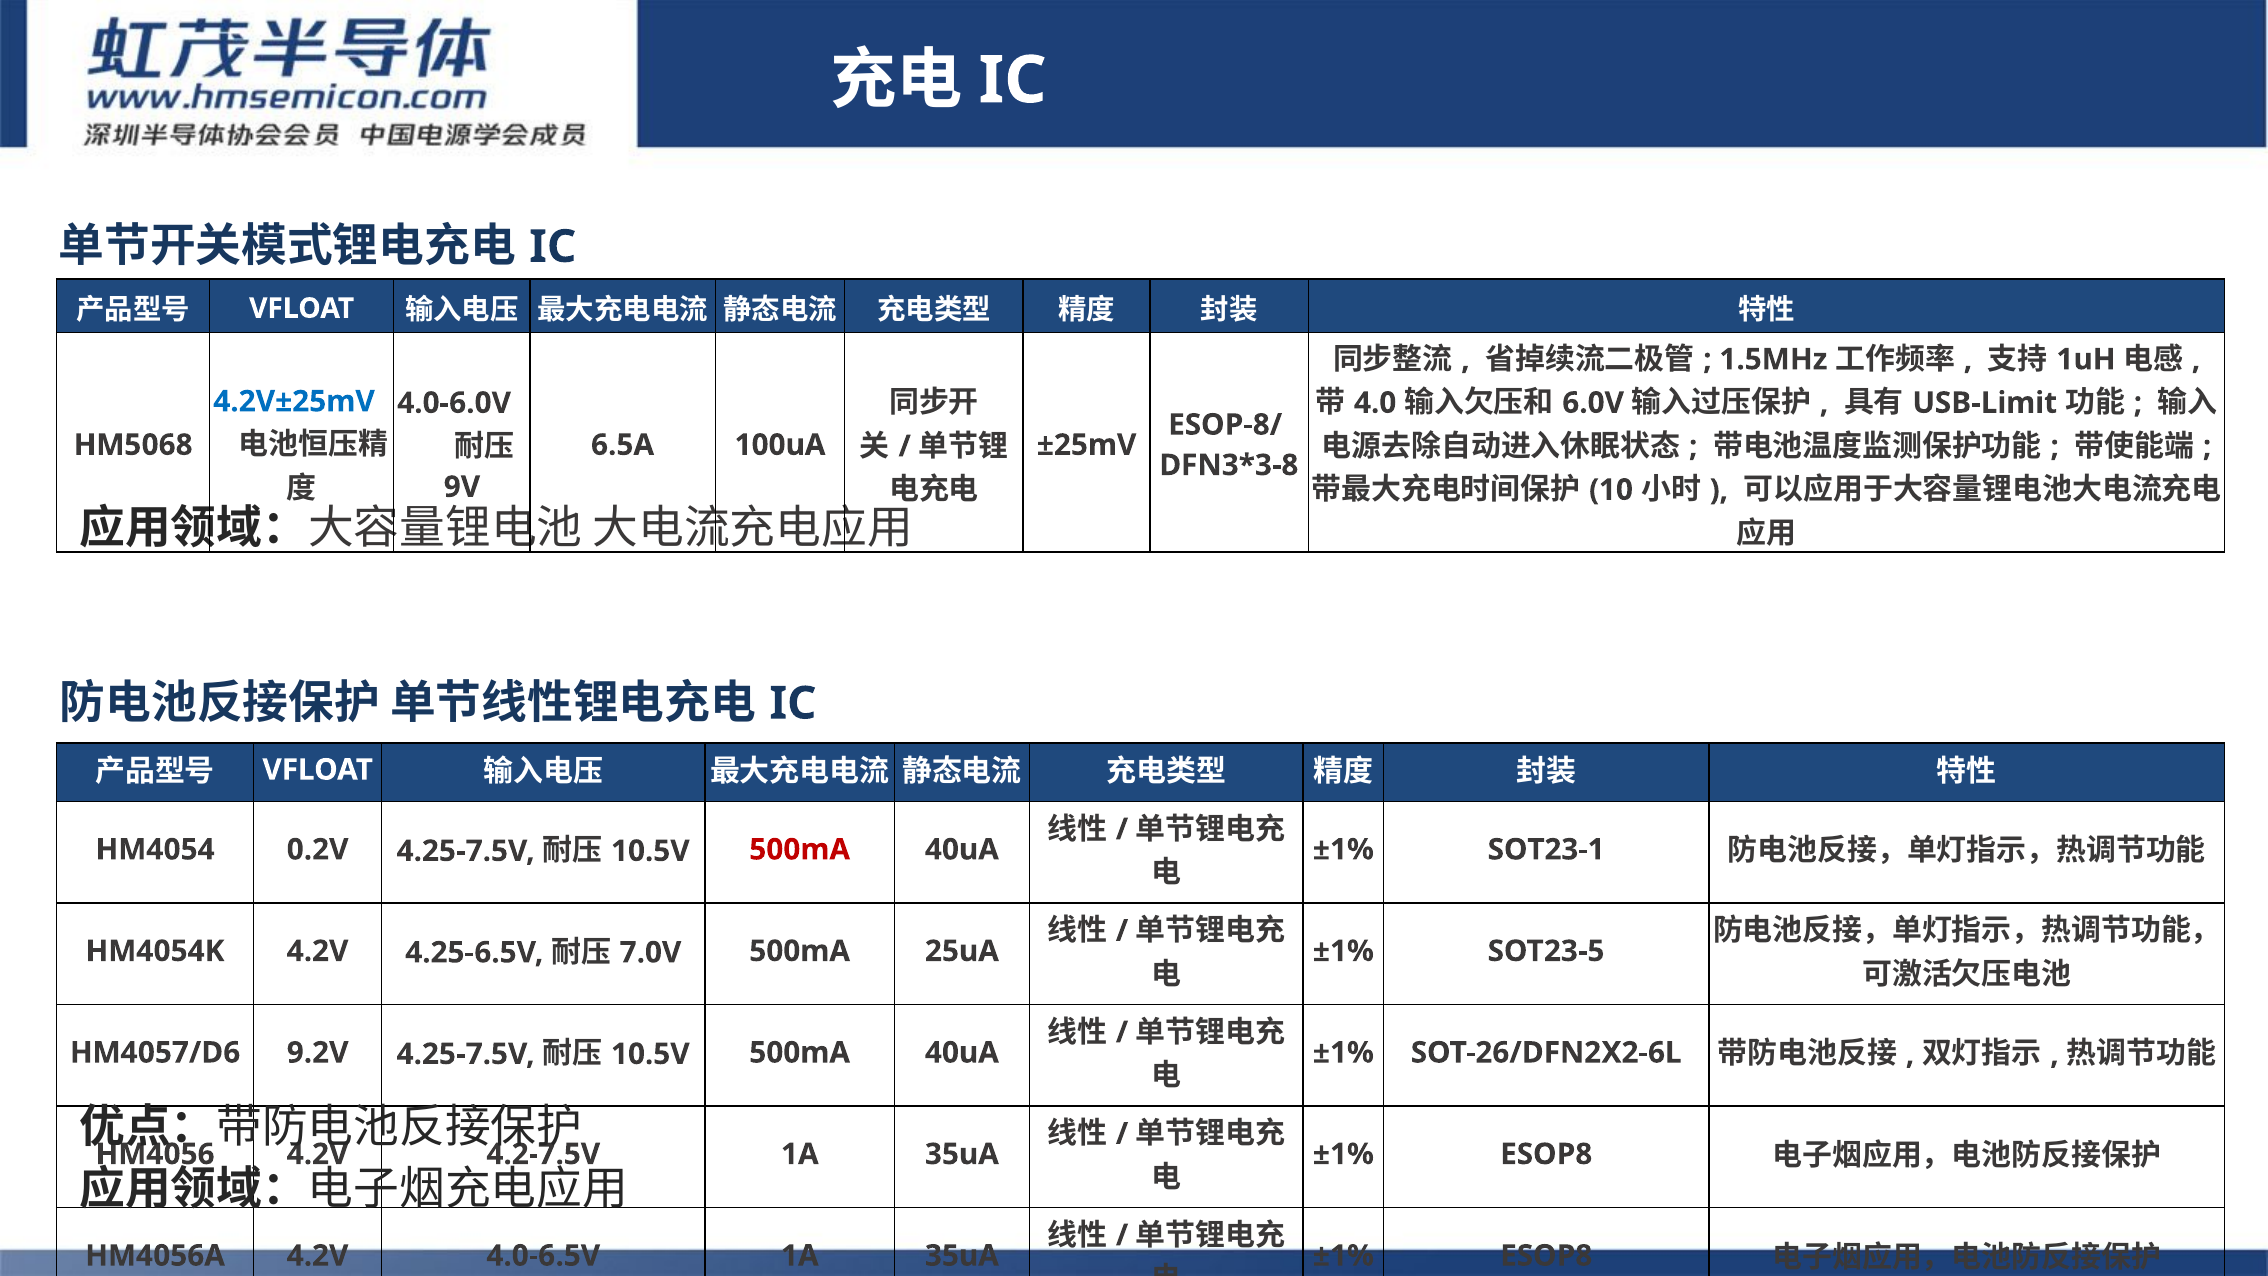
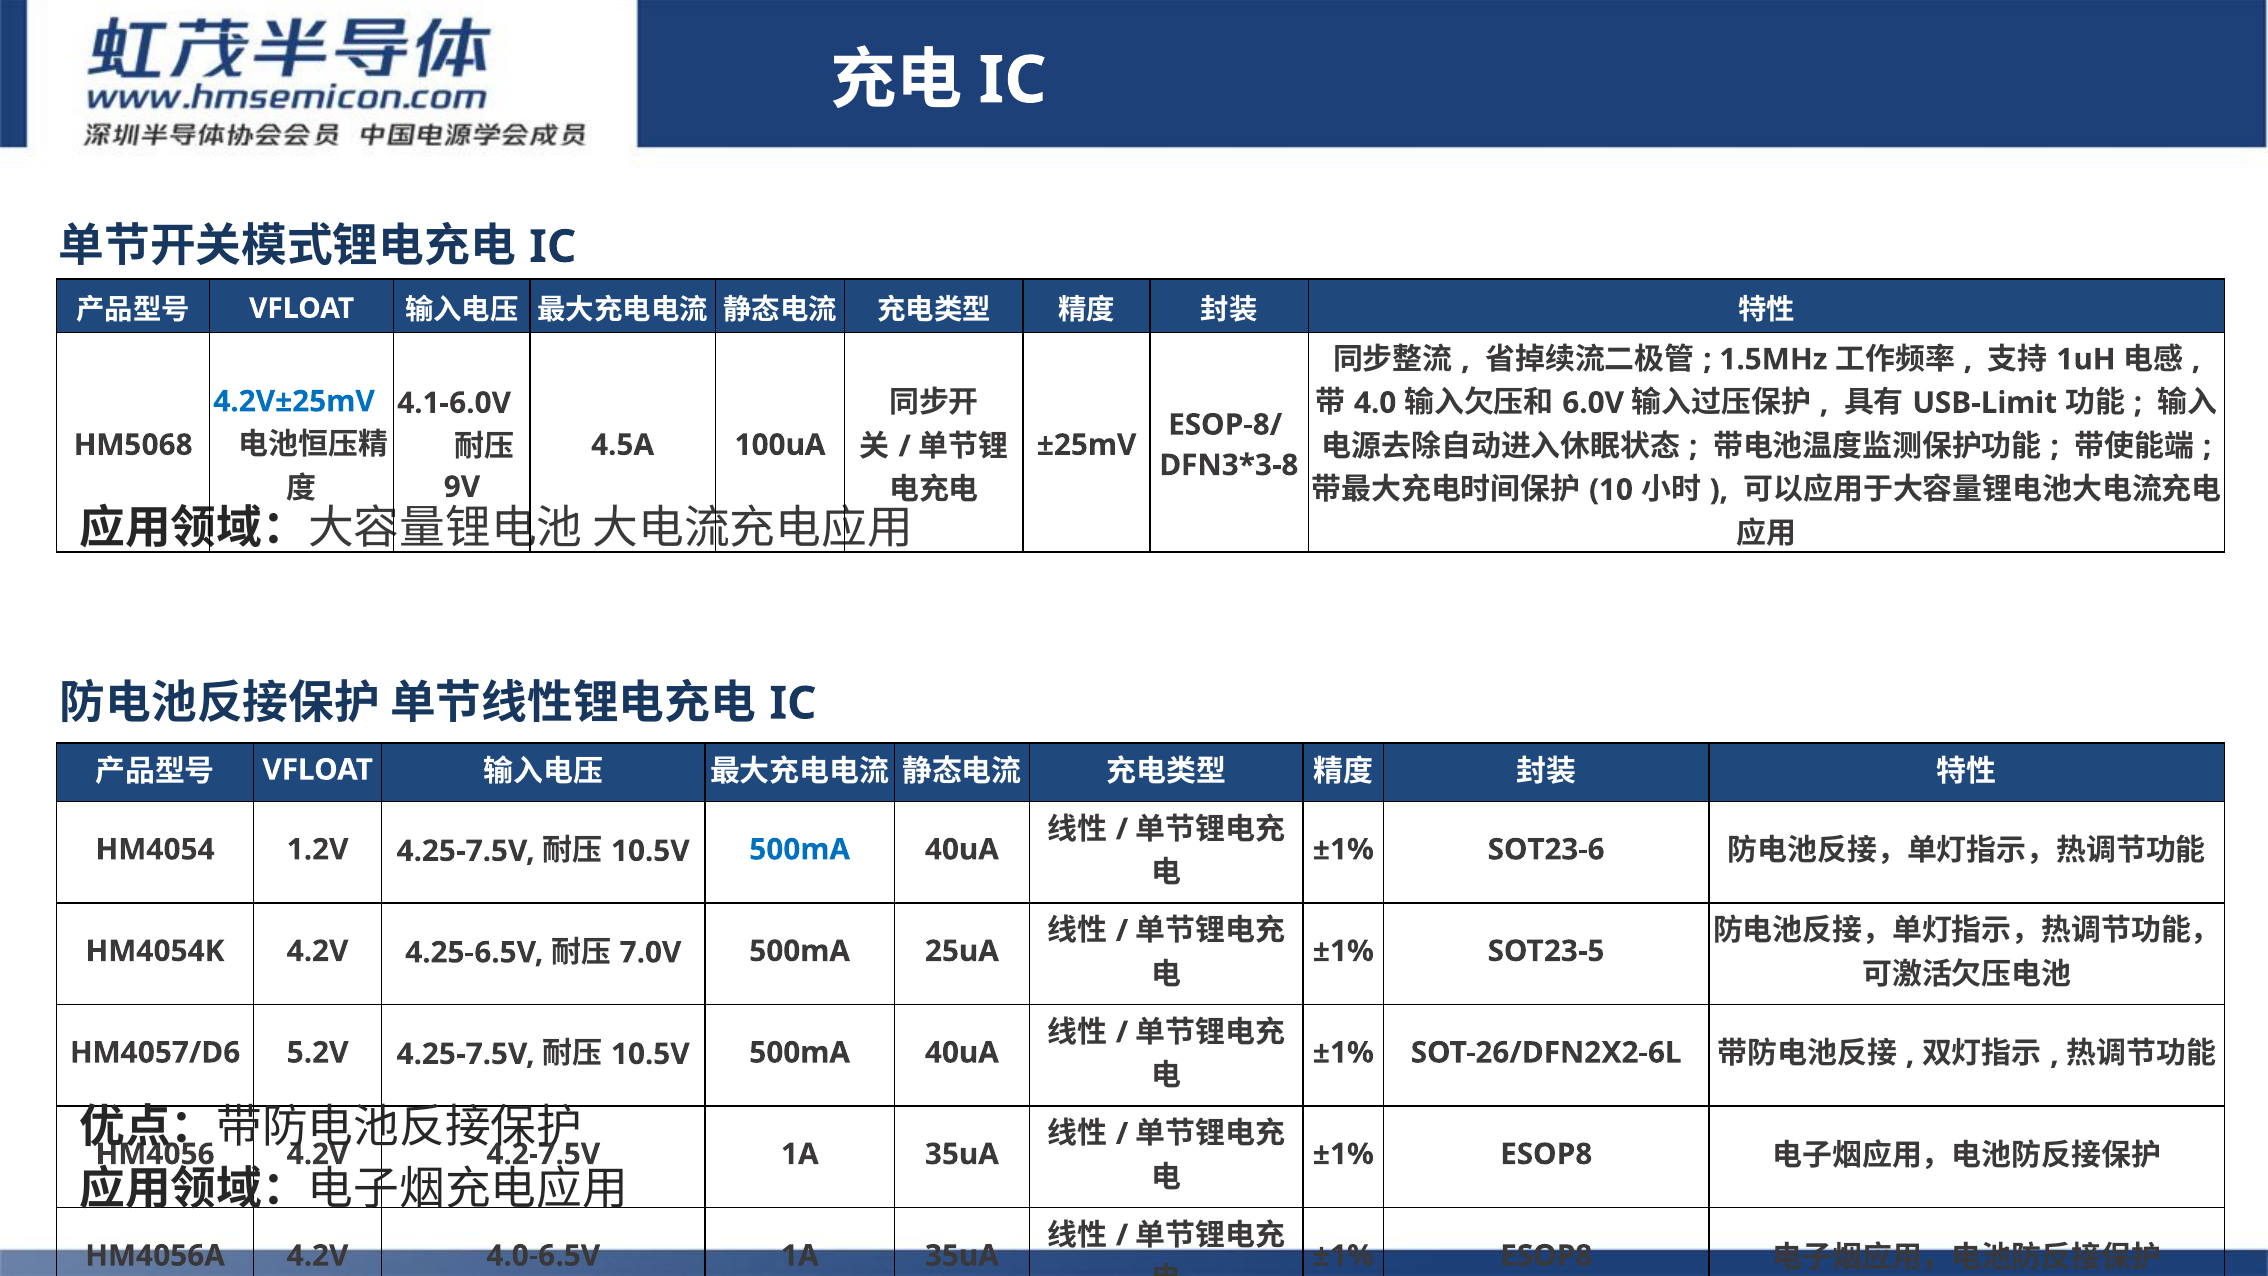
4.0-6.0V: 4.0-6.0V -> 4.1-6.0V (454, 403)
6.5A: 6.5A -> 4.5A (623, 445)
0.2V: 0.2V -> 1.2V (318, 849)
500mA colour: red -> blue (800, 849)
SOT23-1: SOT23-1 -> SOT23-6 (1546, 849)
9.2V: 9.2V -> 5.2V (318, 1053)
